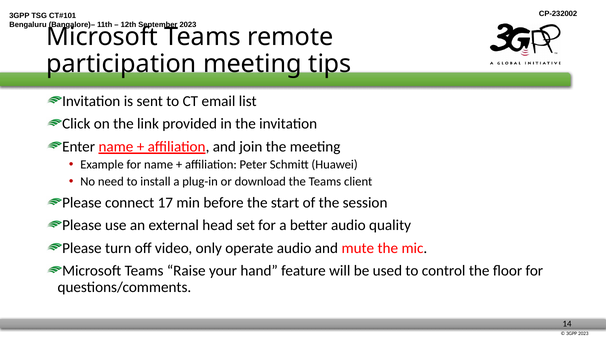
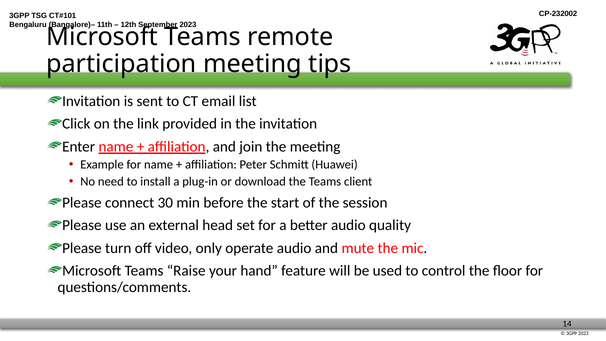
17: 17 -> 30 (165, 203)
